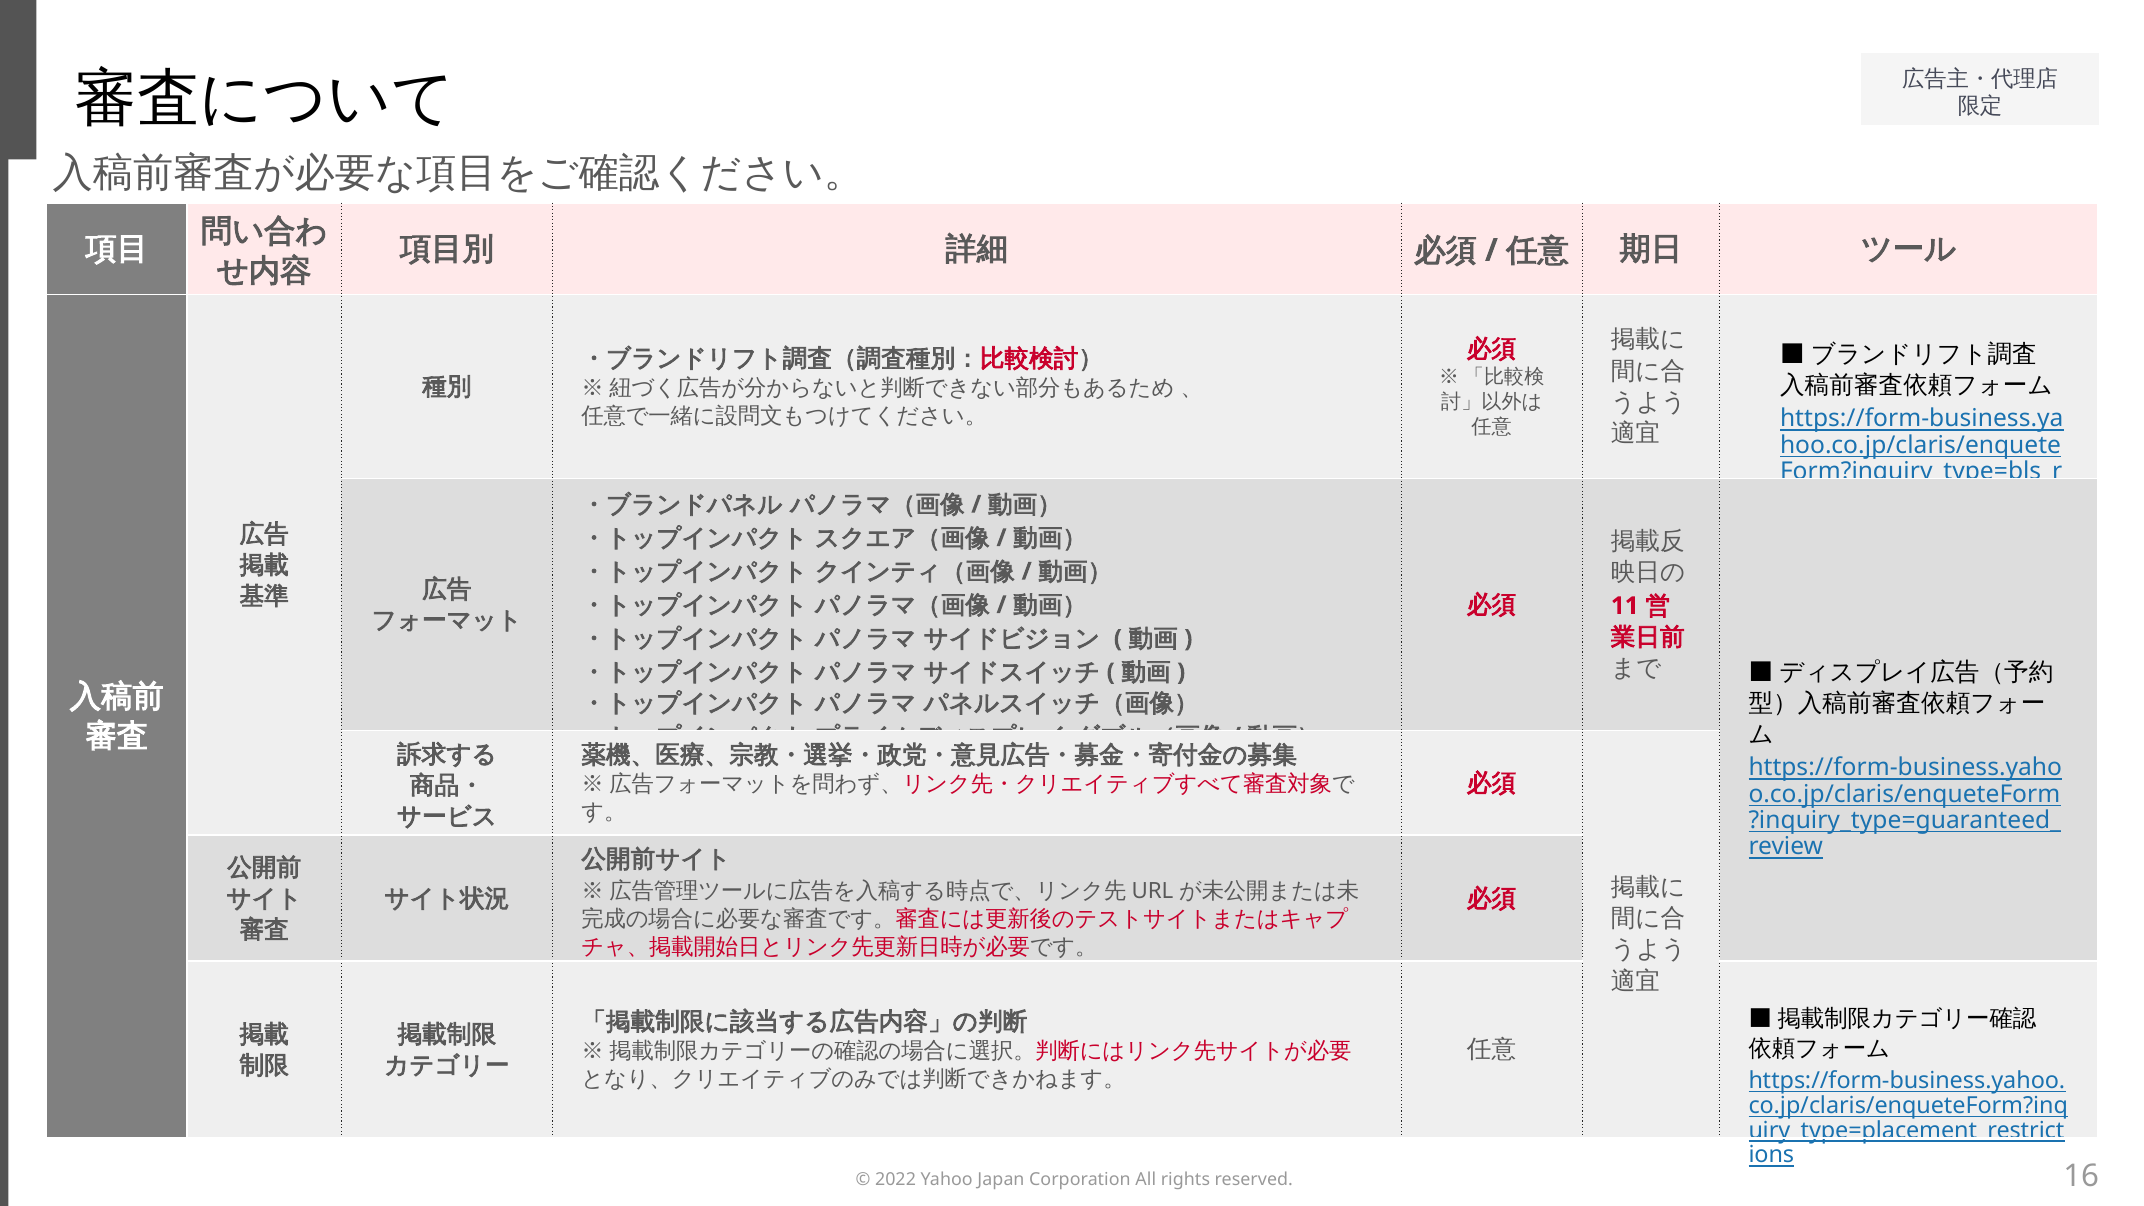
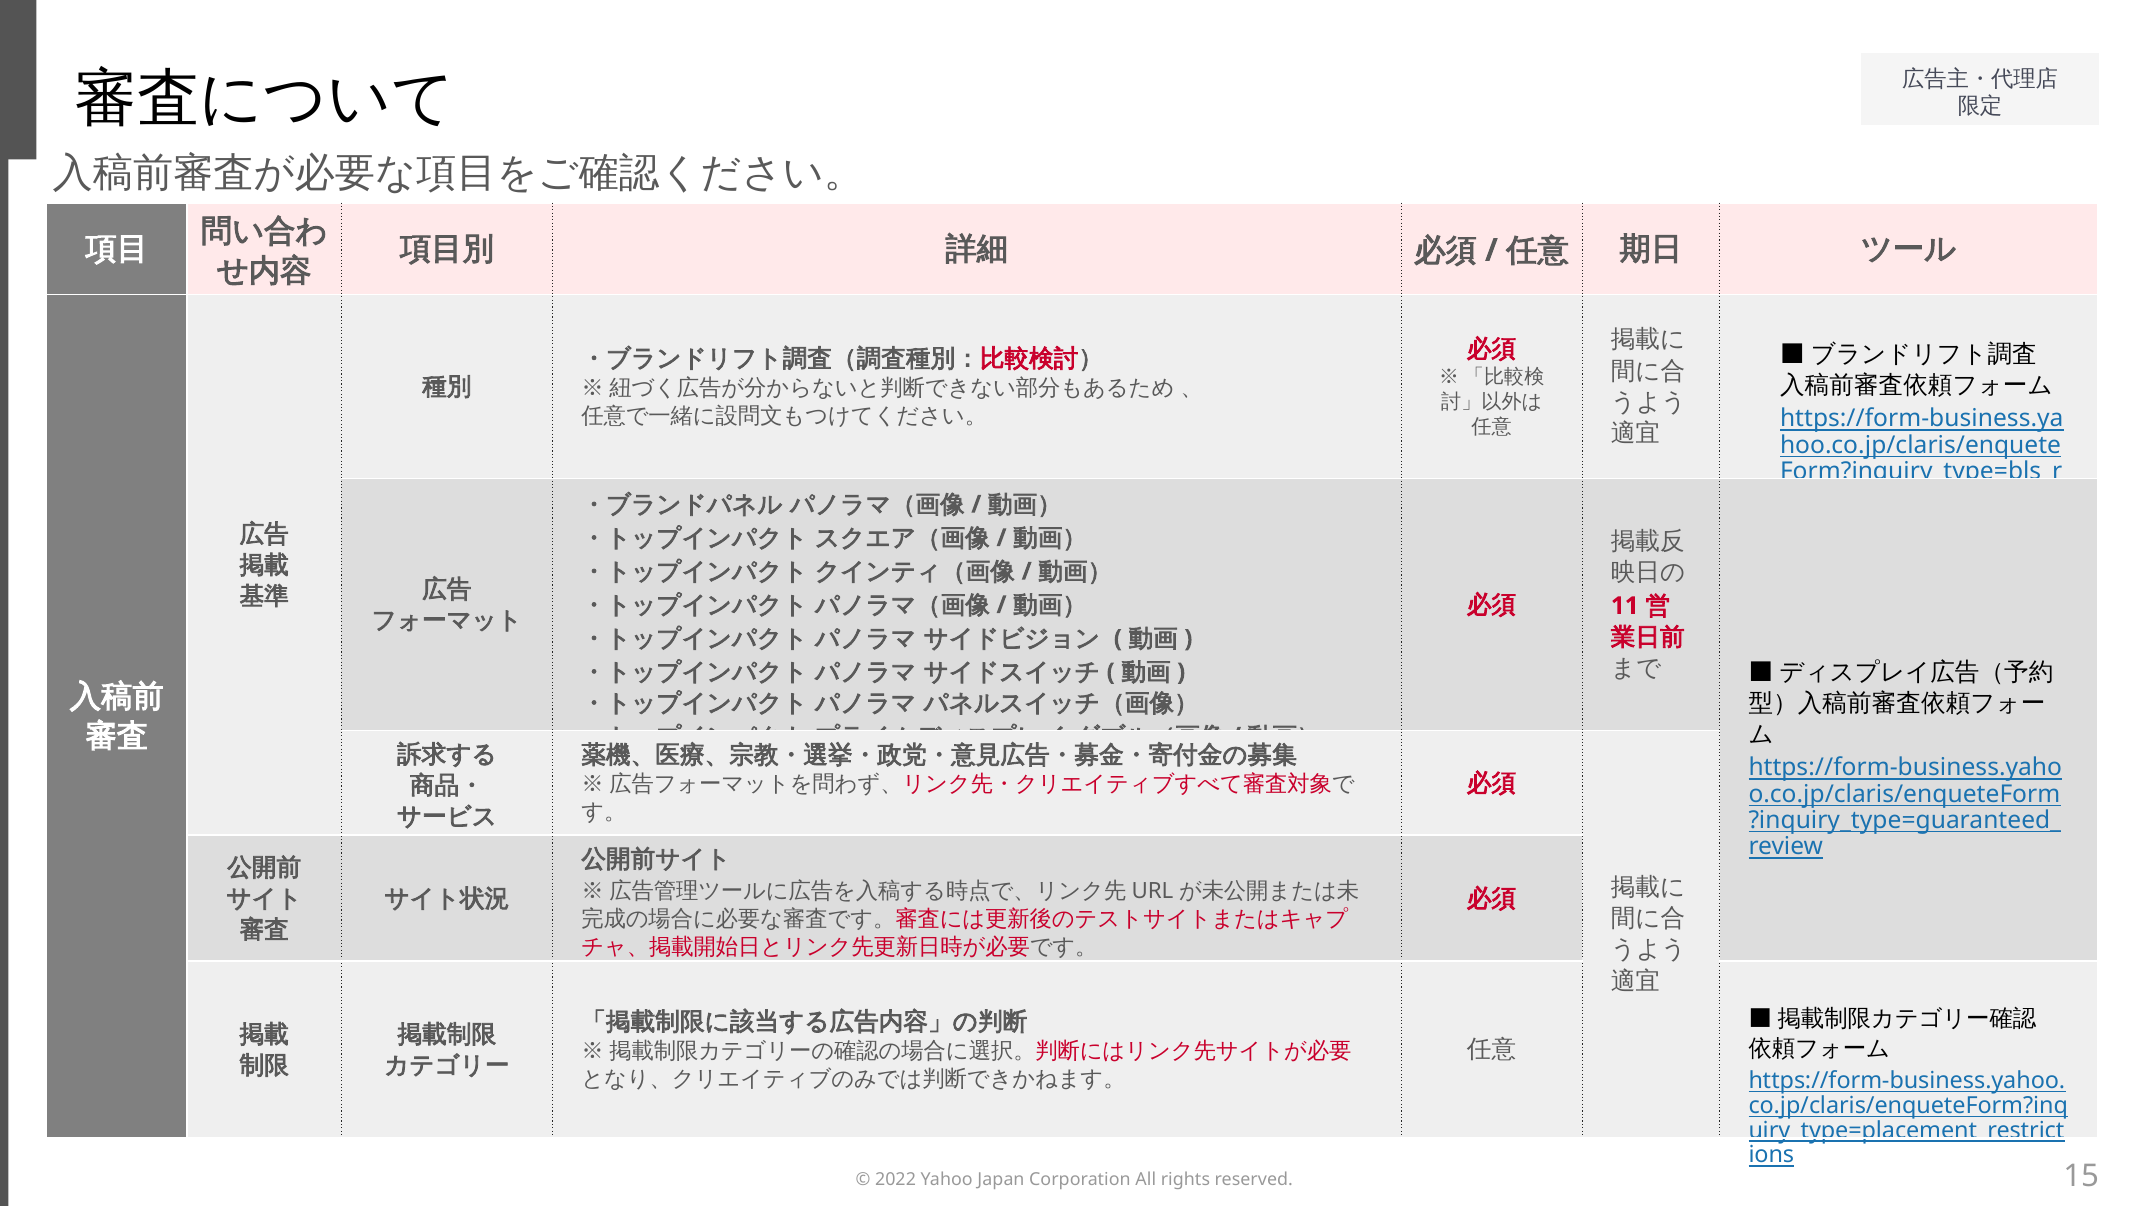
16: 16 -> 15 (2081, 1176)
